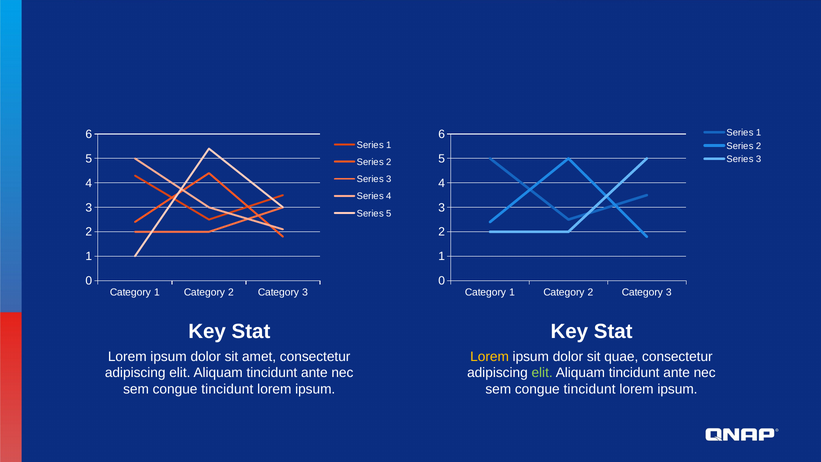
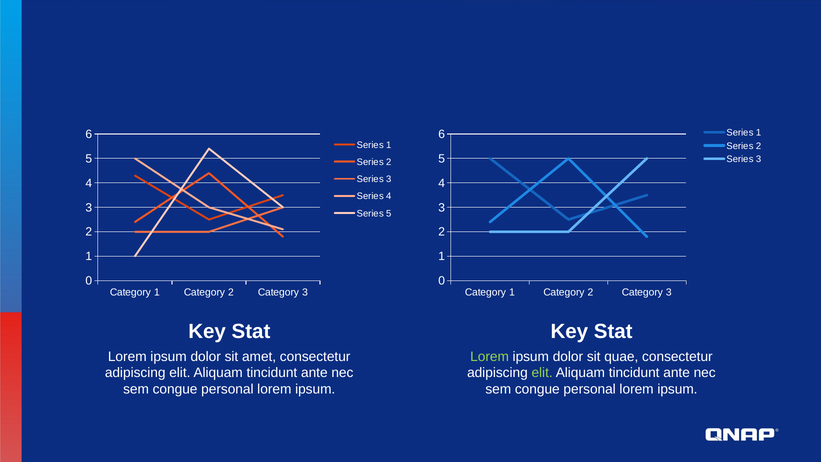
Lorem colour: yellow -> light green (490, 356)
tincidunt: tincidunt -> personal (227, 389)
tincidunt: tincidunt -> personal (590, 389)
